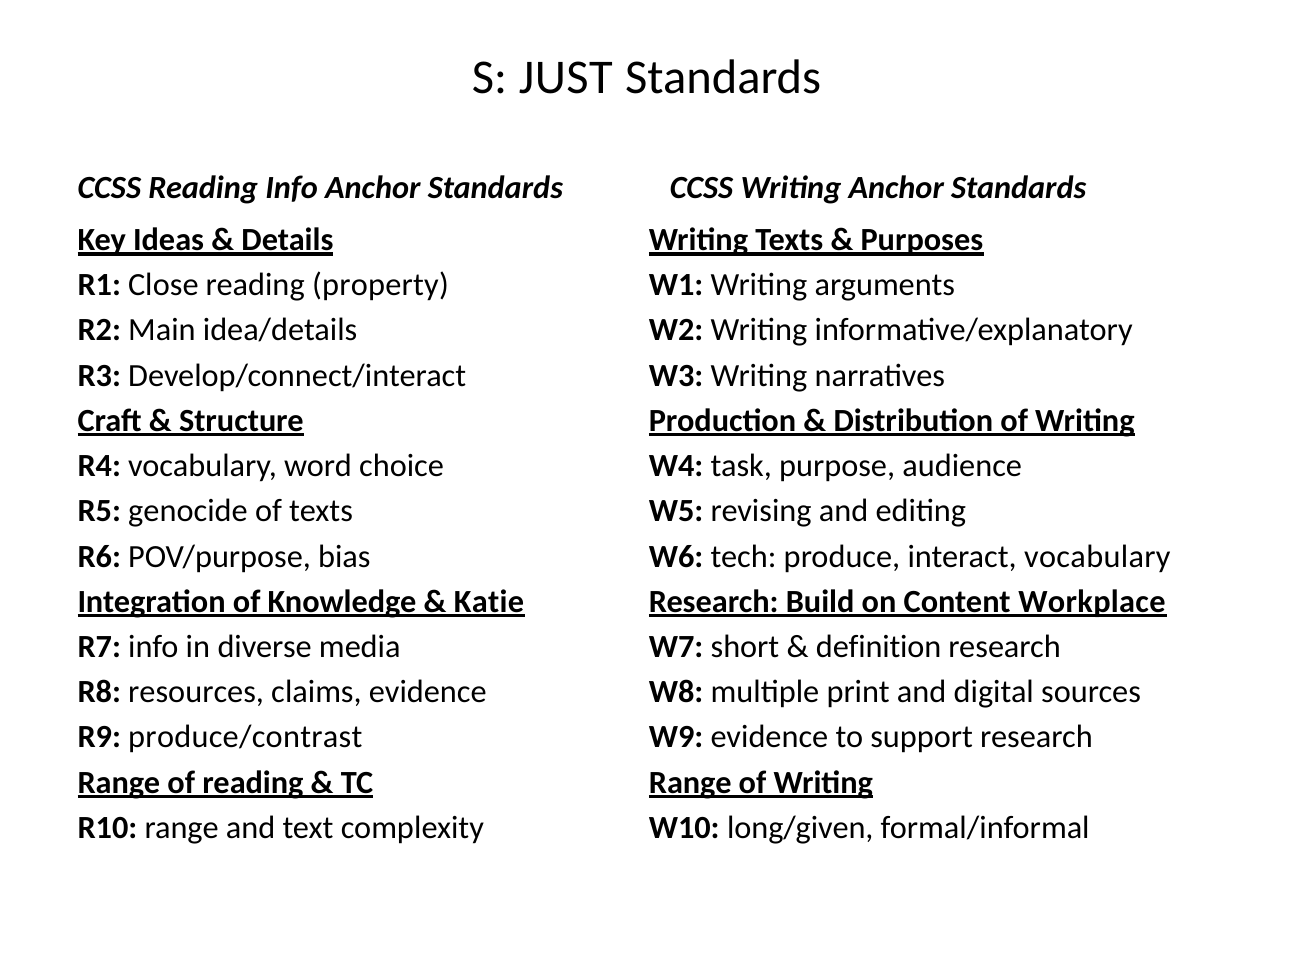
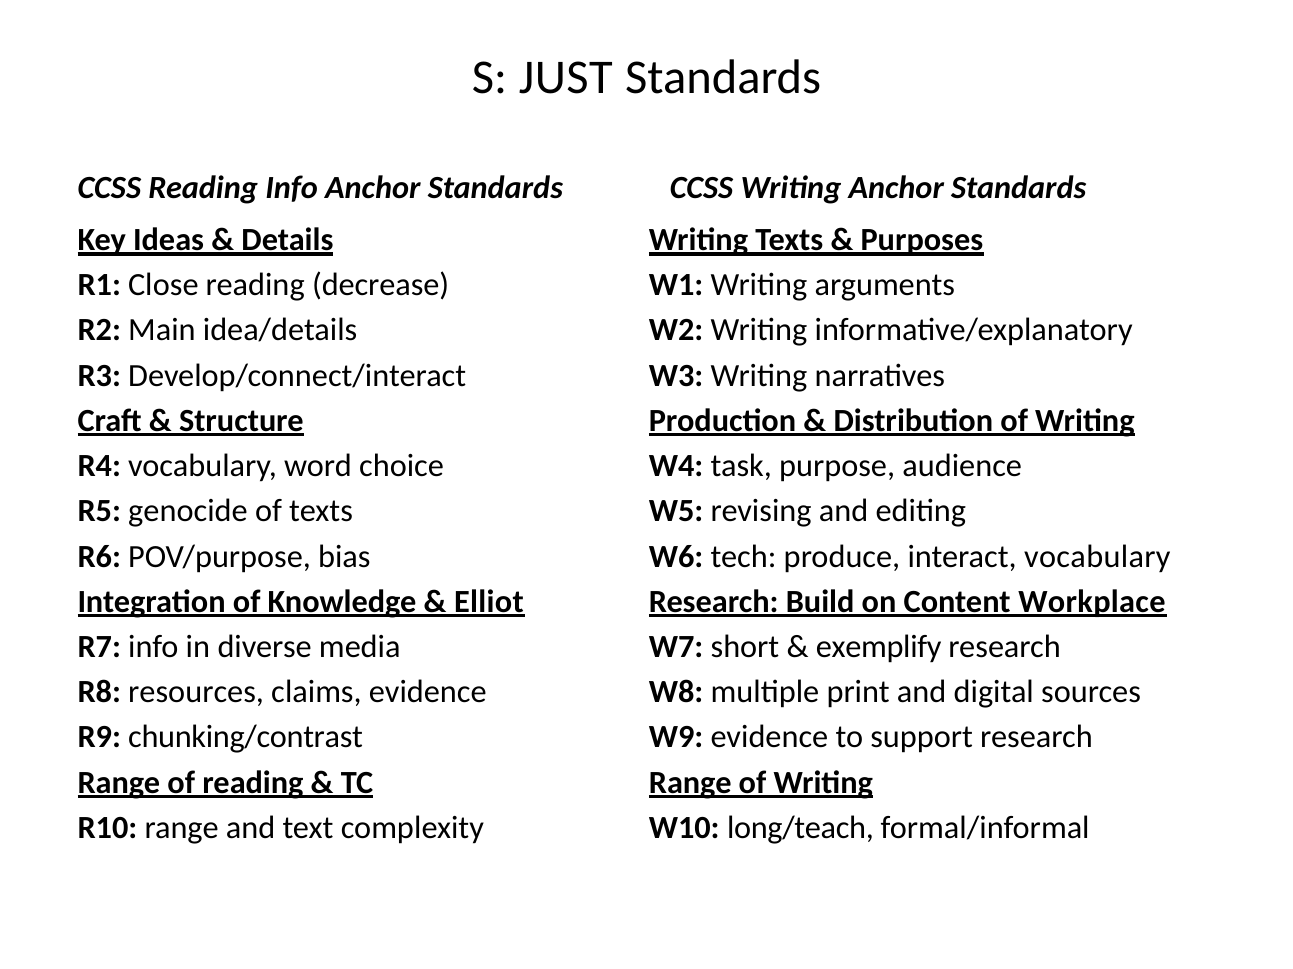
property: property -> decrease (381, 285)
Katie: Katie -> Elliot (489, 602)
definition: definition -> exemplify (879, 647)
produce/contrast: produce/contrast -> chunking/contrast (246, 738)
long/given: long/given -> long/teach (800, 828)
